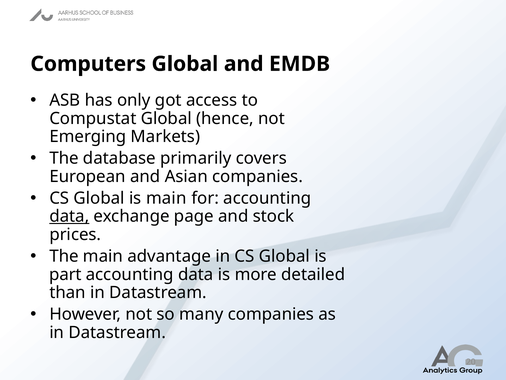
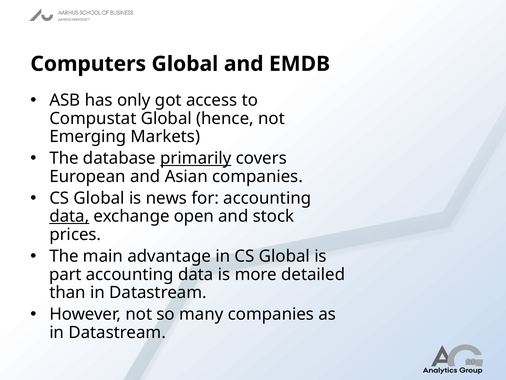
primarily underline: none -> present (196, 158)
is main: main -> news (166, 198)
page: page -> open (194, 216)
